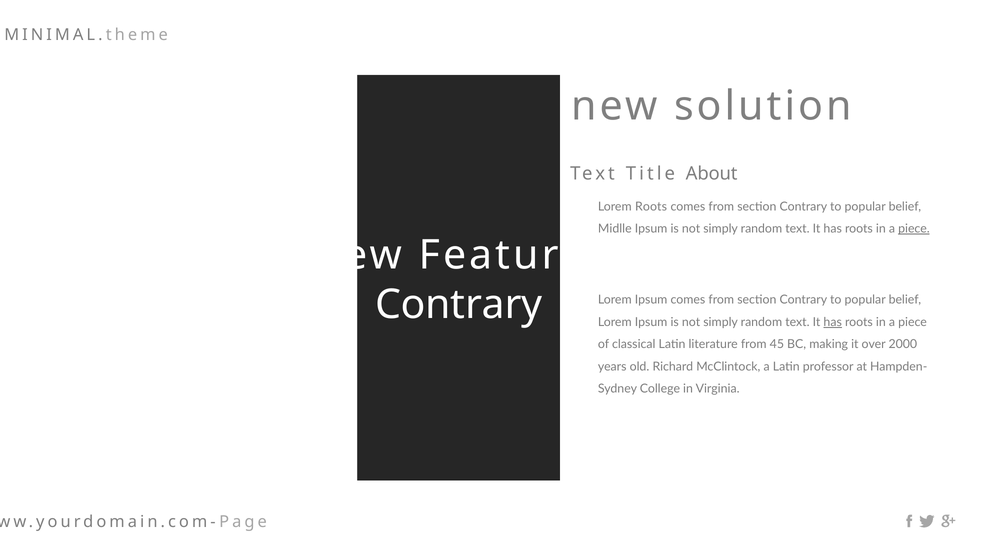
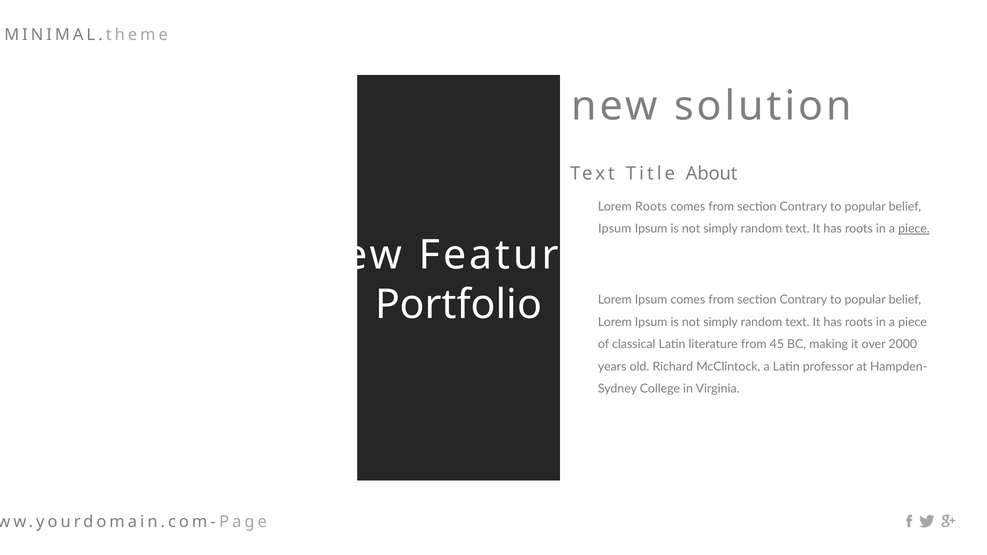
Midlle: Midlle -> Ipsum (615, 229)
Contrary: Contrary -> Portfolio (458, 305)
has underline: present -> none (833, 322)
